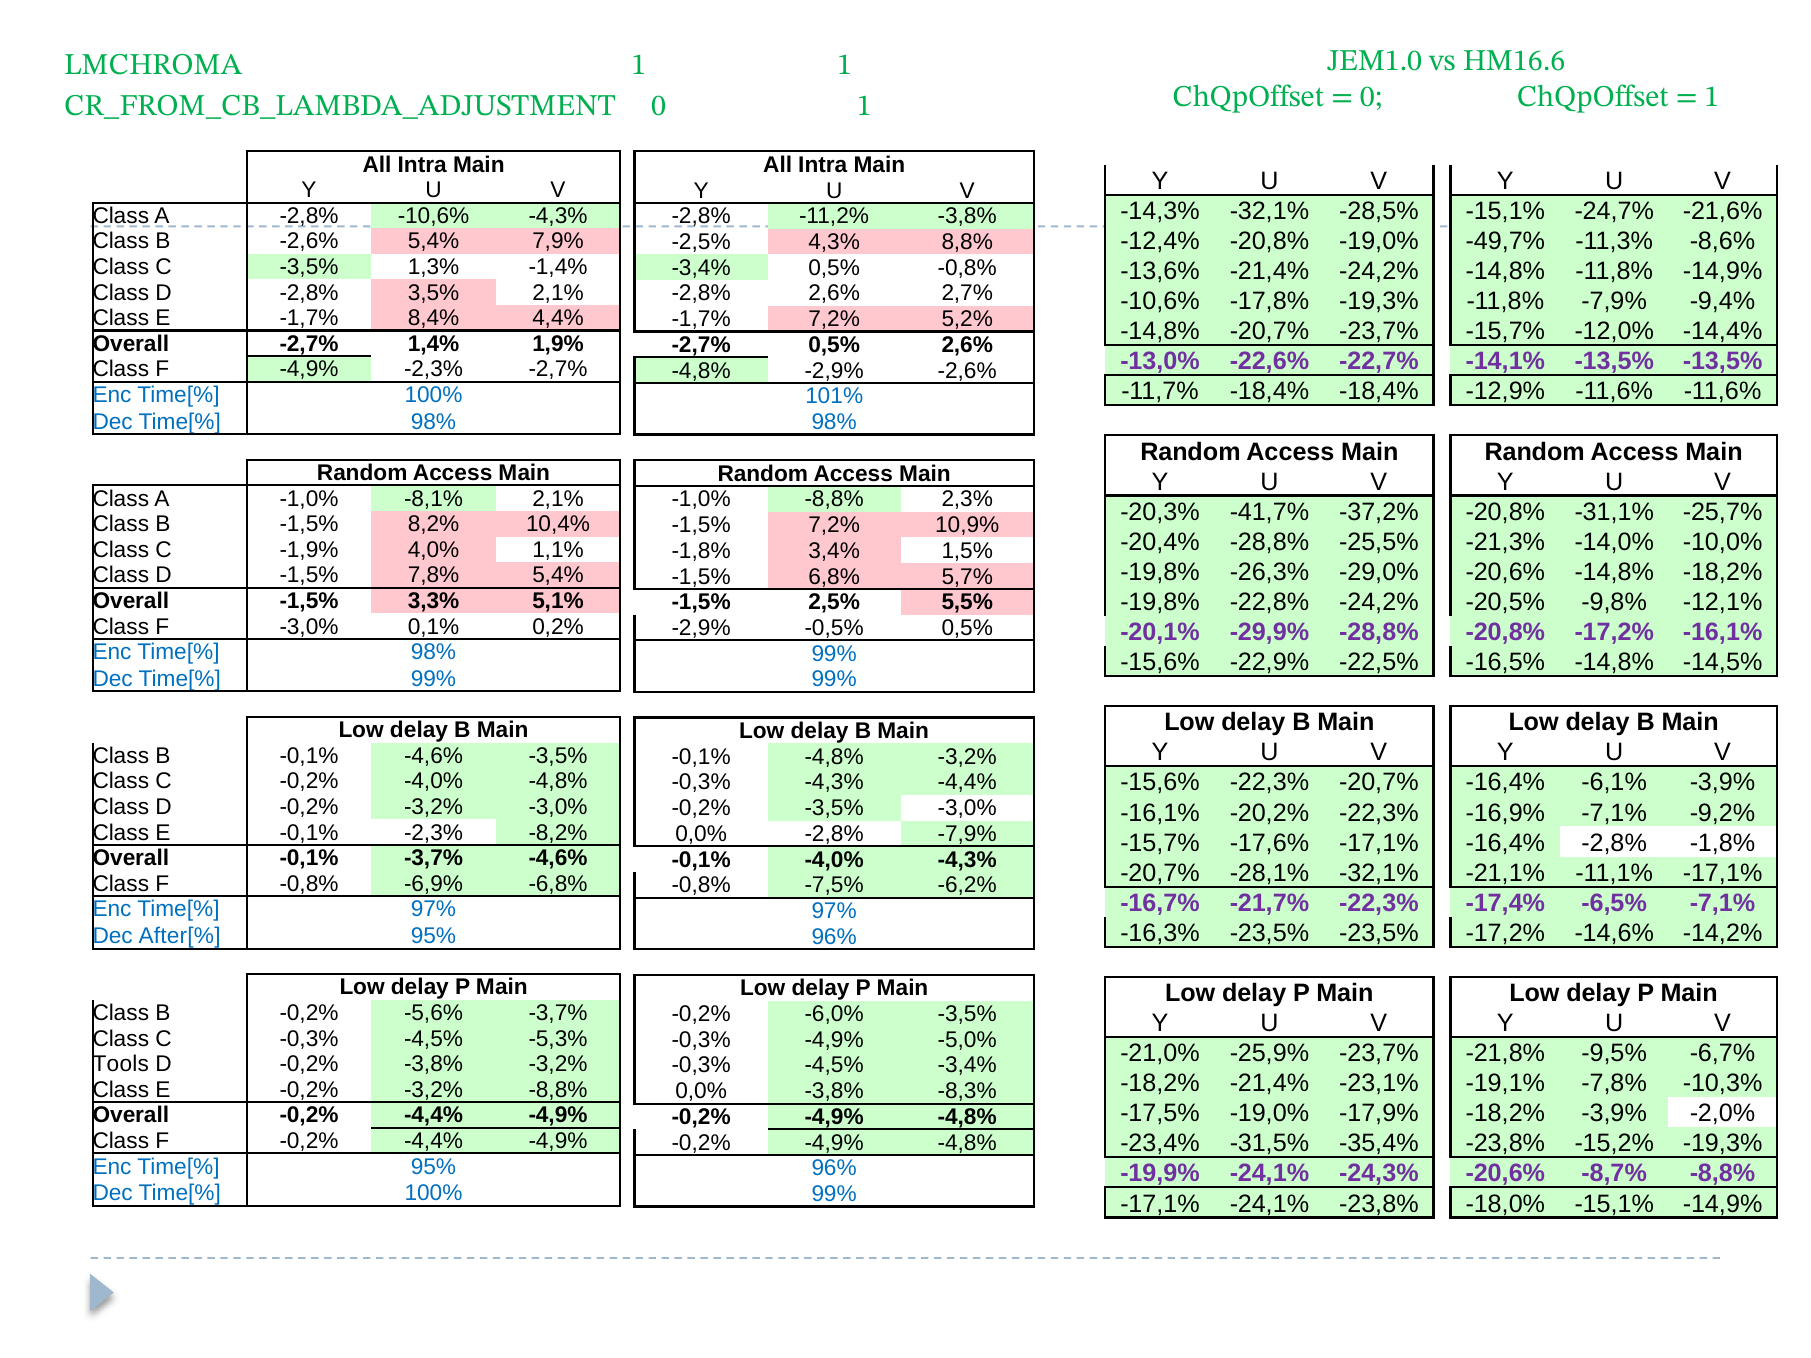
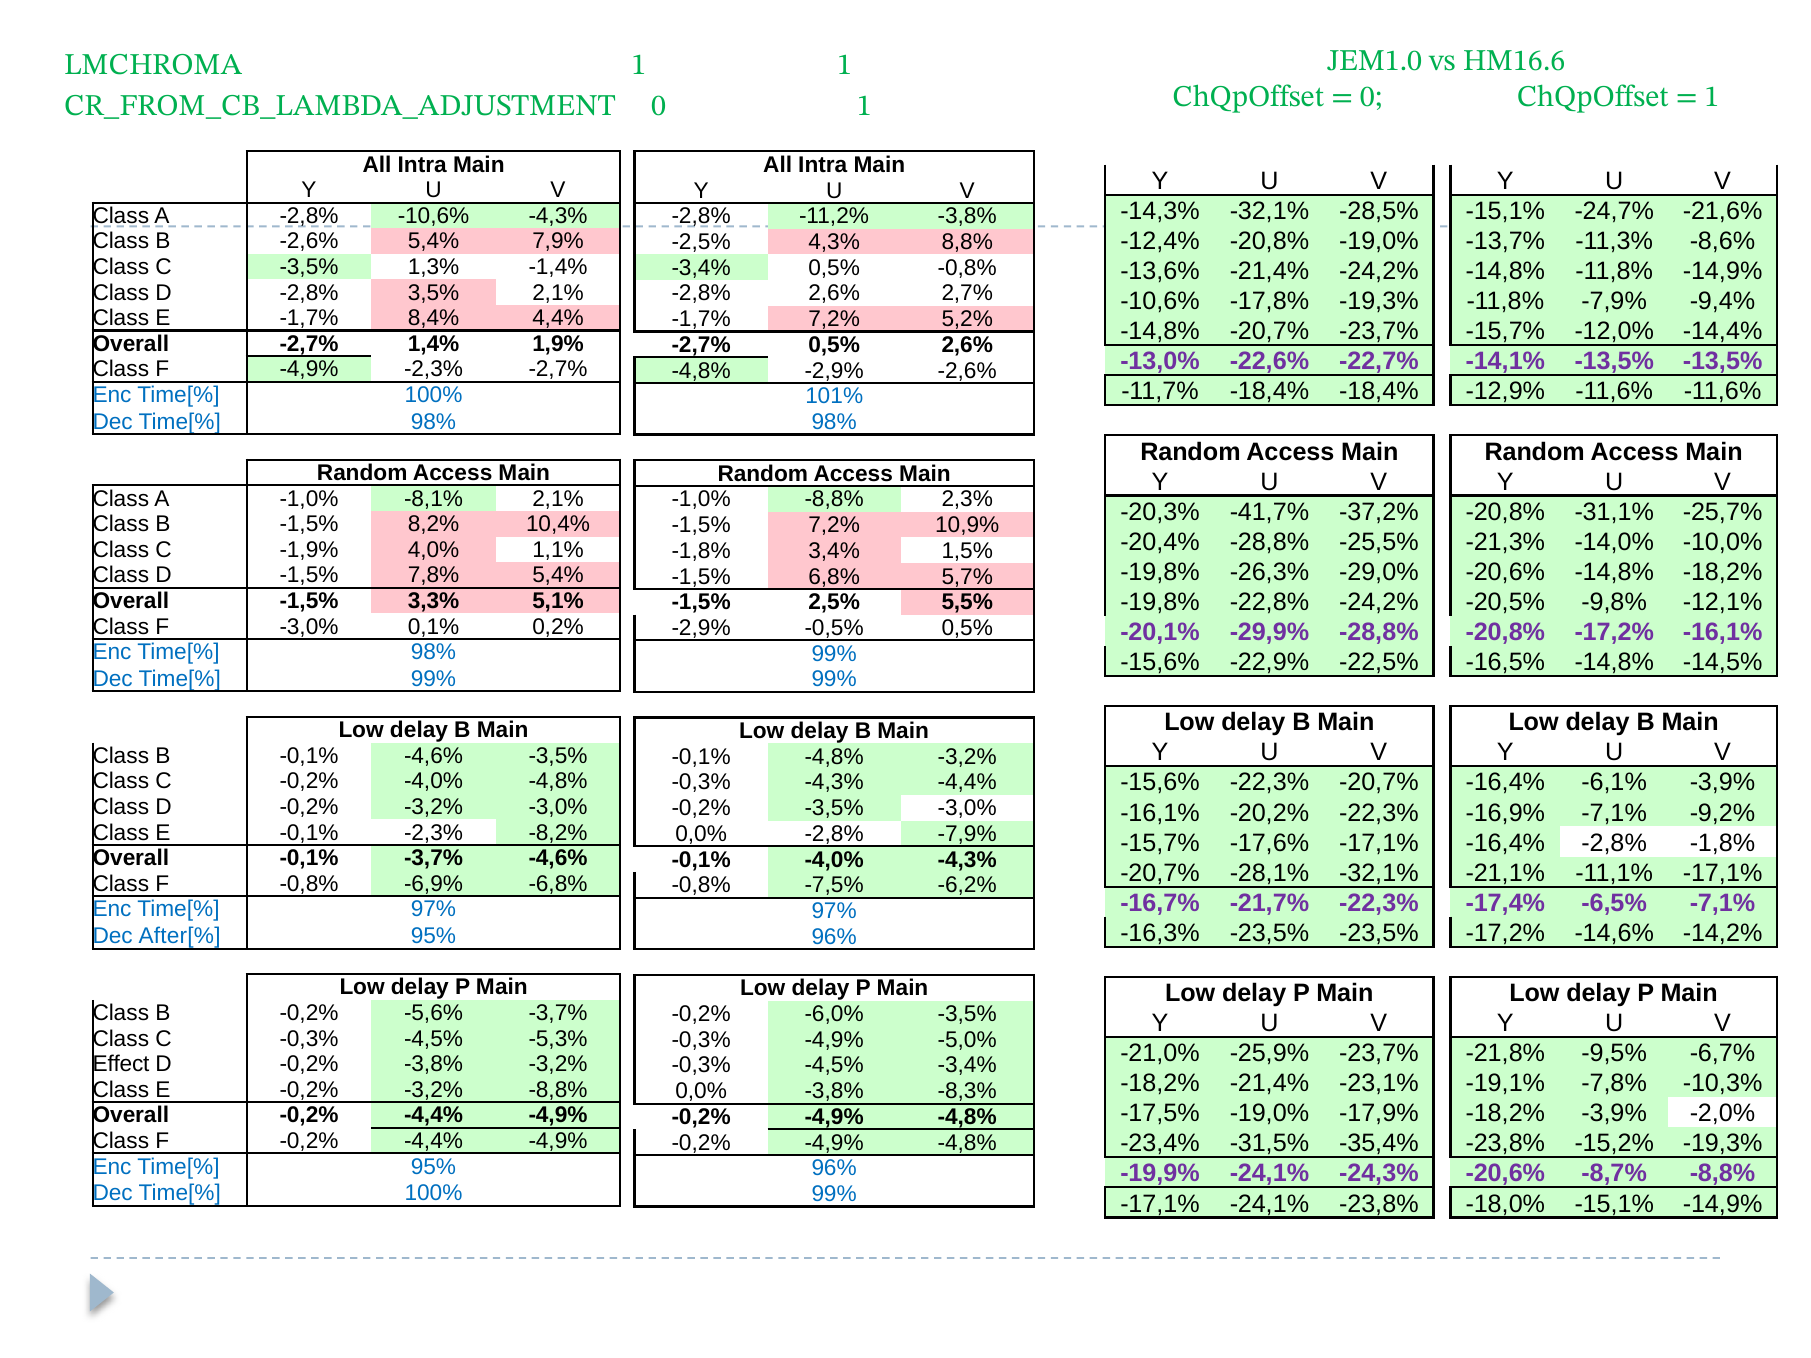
-49,7%: -49,7% -> -13,7% (1505, 241)
Tools: Tools -> Effect (121, 1064)
